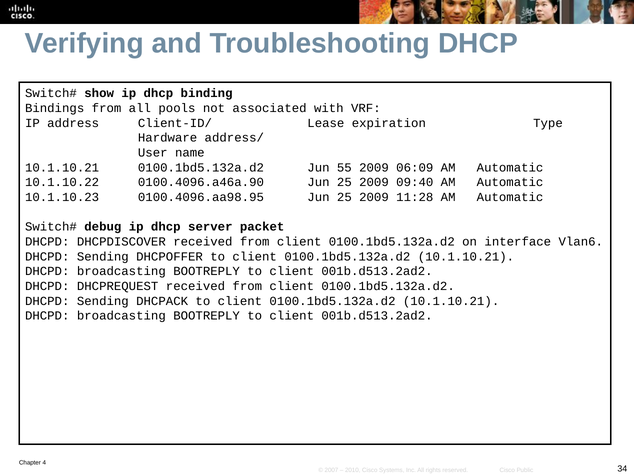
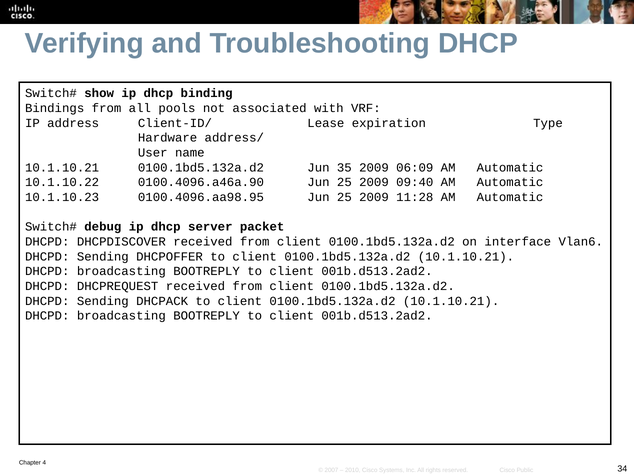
55: 55 -> 35 (344, 167)
